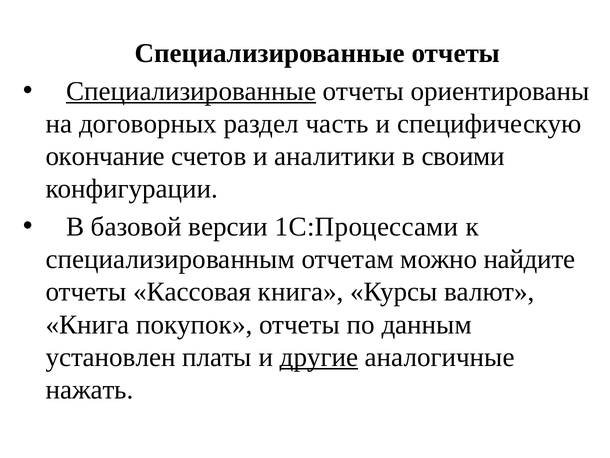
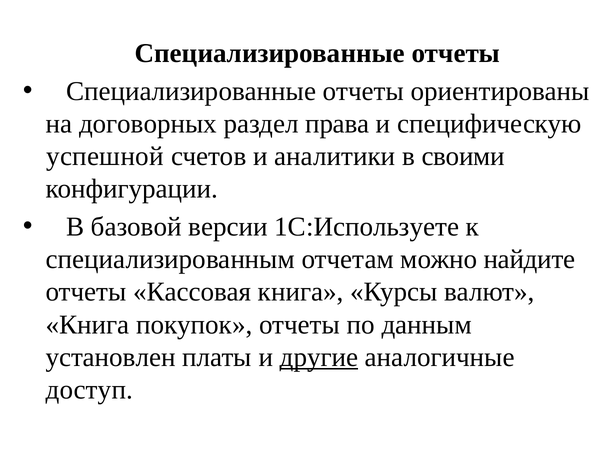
Специализированные underline: present -> none (191, 91)
часть: часть -> права (337, 124)
окончание: окончание -> успешной (105, 156)
1С:Процессами: 1С:Процессами -> 1С:Используете (367, 227)
нажать: нажать -> доступ (89, 389)
